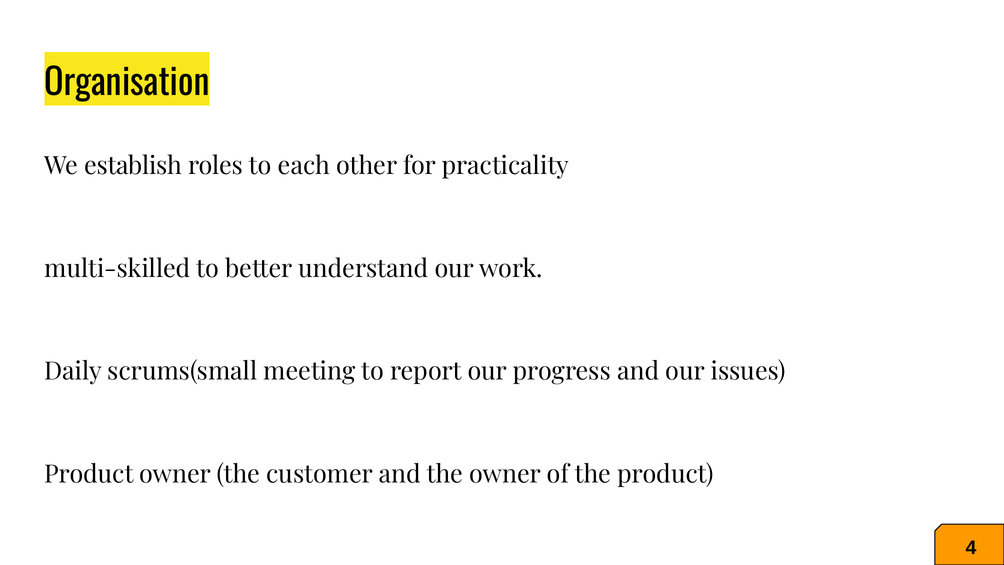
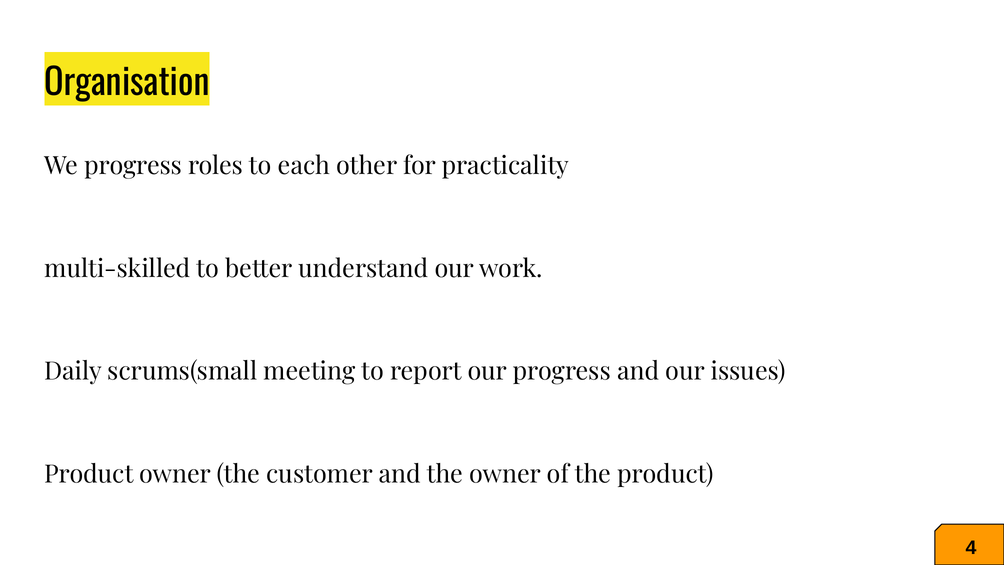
We establish: establish -> progress (133, 166)
